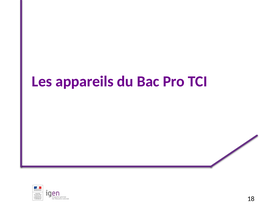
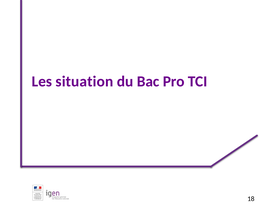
appareils: appareils -> situation (84, 81)
